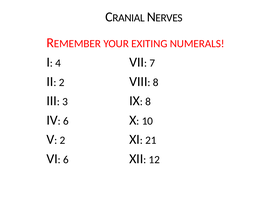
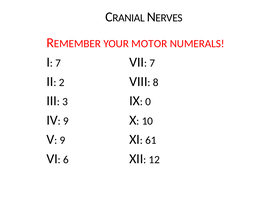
EXITING: EXITING -> MOTOR (149, 44)
4: 4 -> 7 (58, 63)
8: 8 -> 0 (148, 102)
6: 6 -> 9 (66, 121)
2: 2 -> 9 (63, 140)
21: 21 -> 61 (151, 140)
